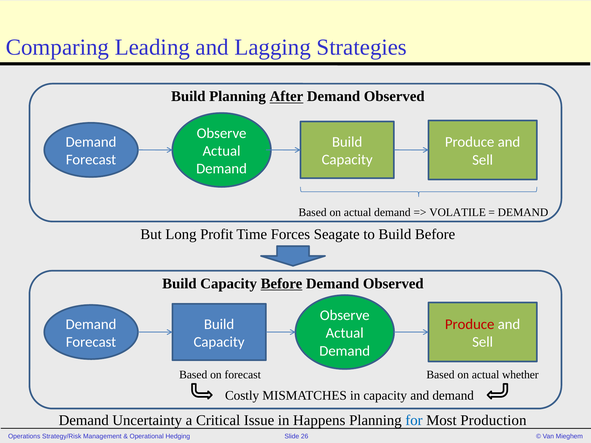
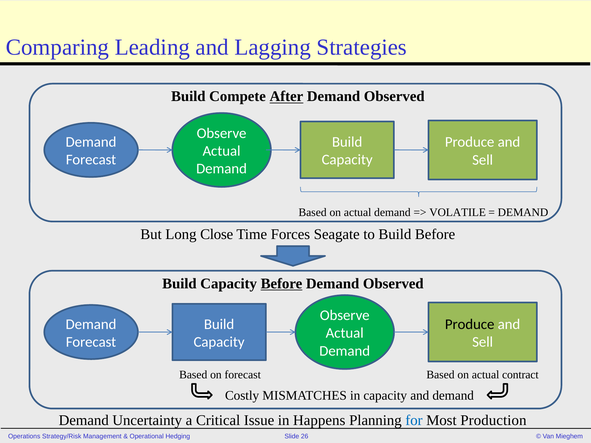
Build Planning: Planning -> Compete (238, 97)
Profit: Profit -> Close (217, 234)
Produce colour: red -> black (470, 324)
whether: whether -> contract (520, 375)
